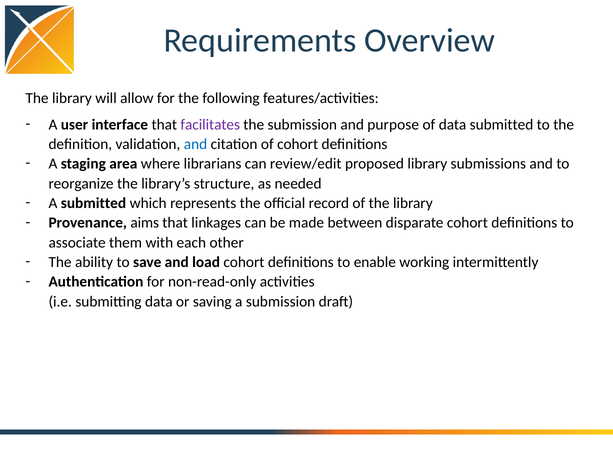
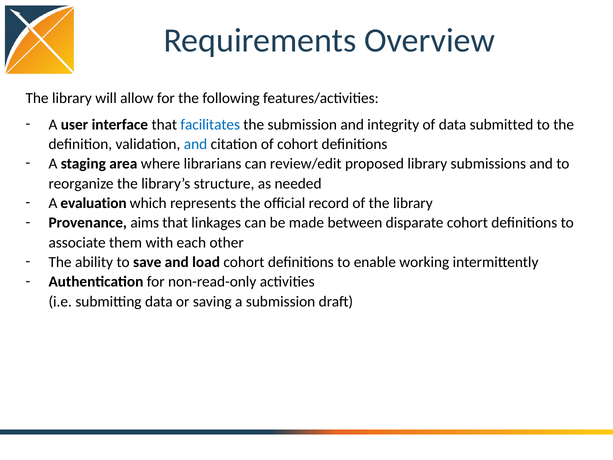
facilitates colour: purple -> blue (210, 124)
purpose: purpose -> integrity (393, 124)
A submitted: submitted -> evaluation (94, 203)
